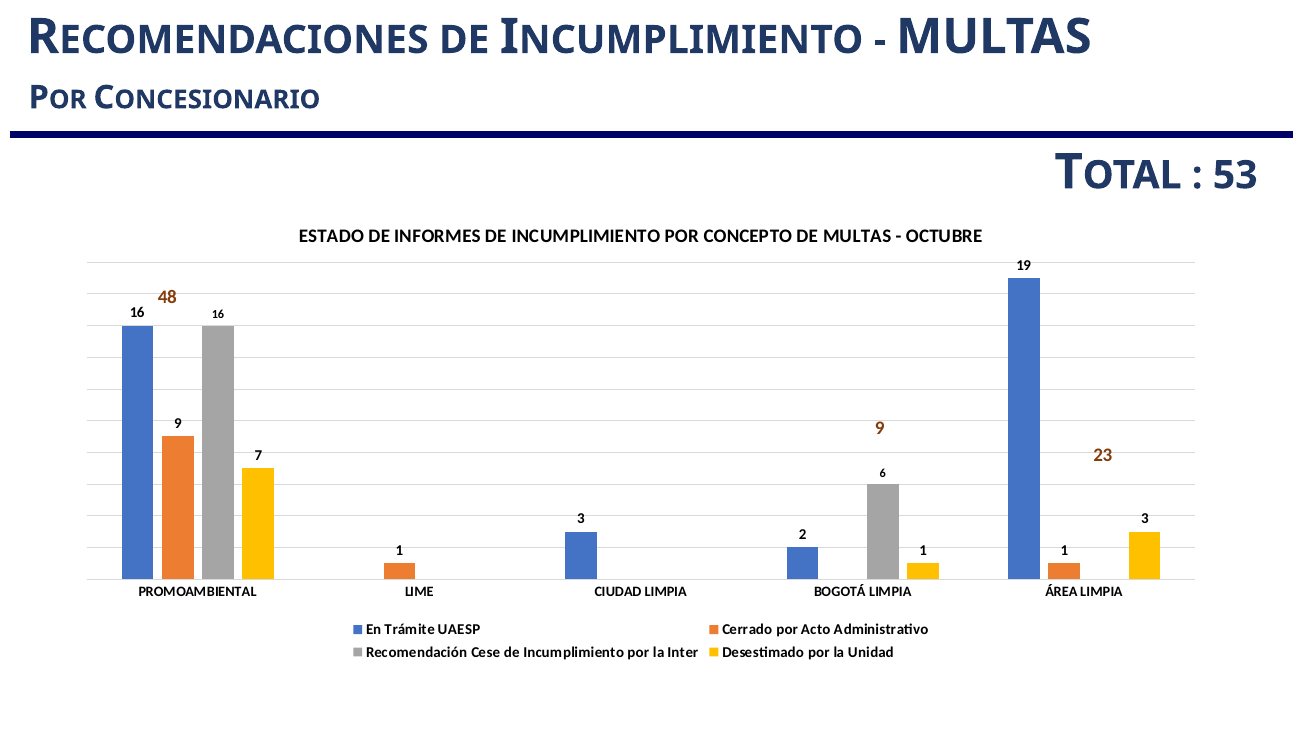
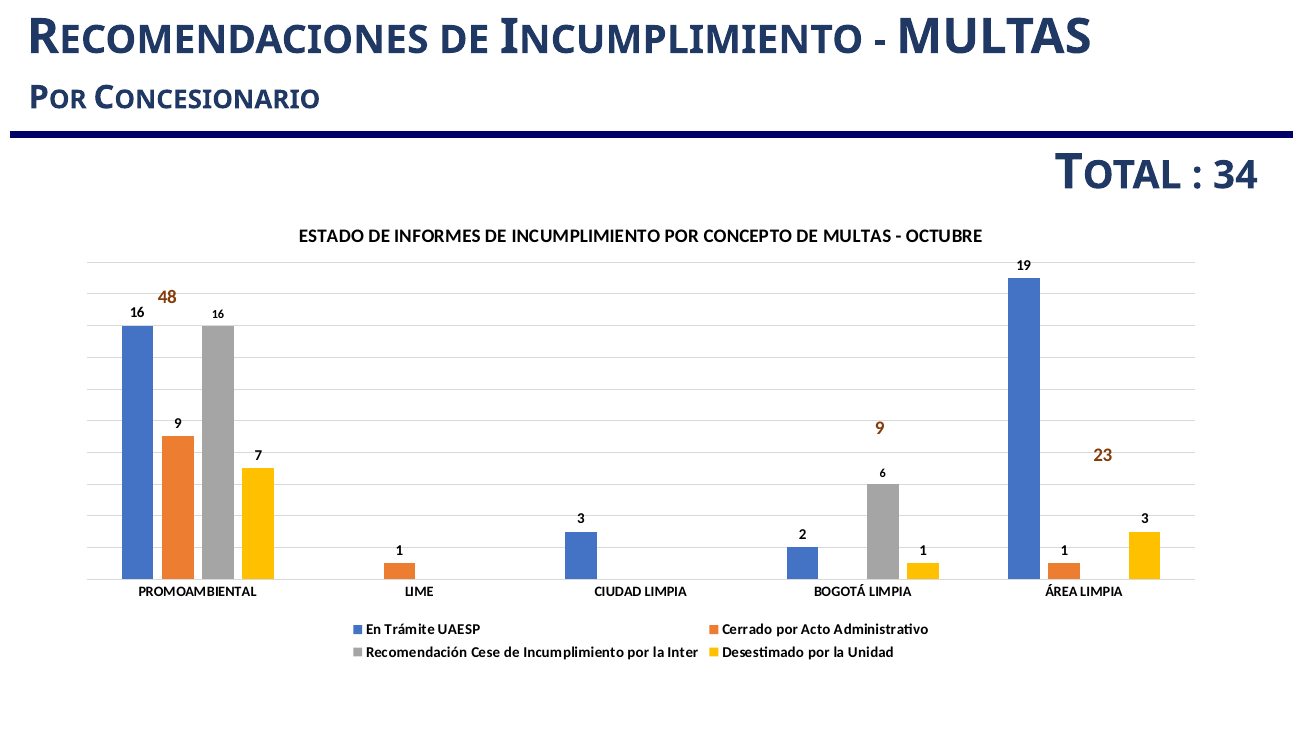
53: 53 -> 34 (1235, 175)
